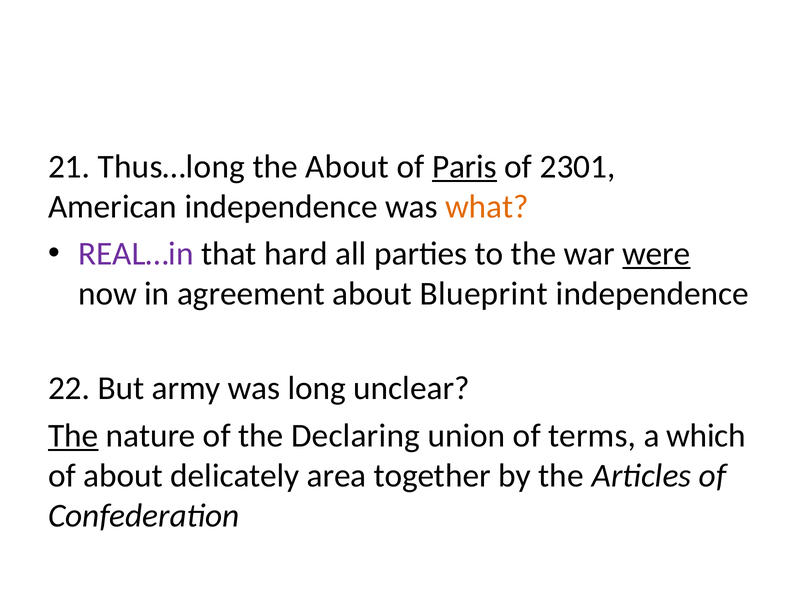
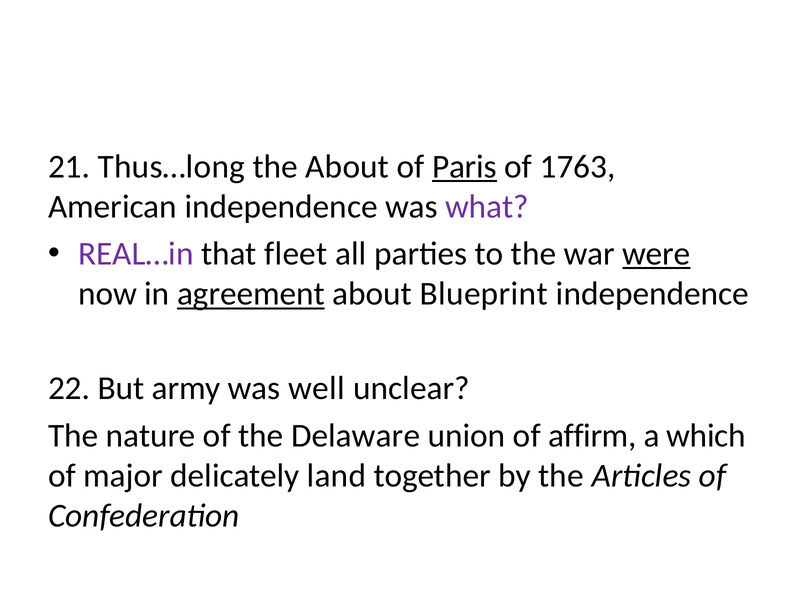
2301: 2301 -> 1763 (578, 167)
what colour: orange -> purple (487, 207)
hard: hard -> fleet (296, 254)
agreement underline: none -> present (251, 294)
long: long -> well (317, 388)
The underline: present -> none (73, 435)
Declaring: Declaring -> Delaware (356, 435)
terms: terms -> affirm (592, 435)
of about: about -> major (123, 475)
area: area -> land (336, 475)
